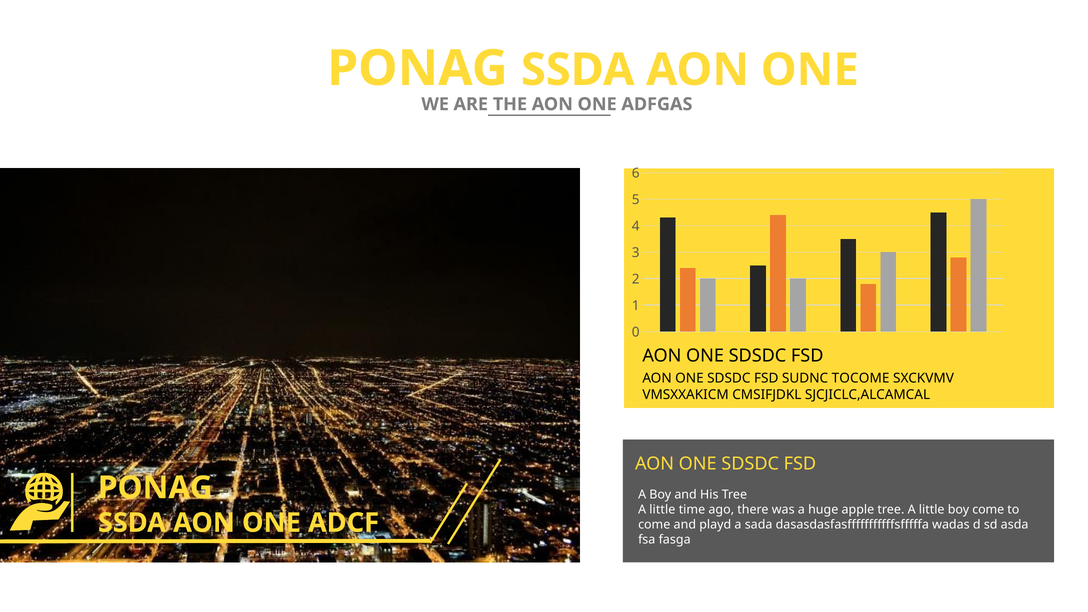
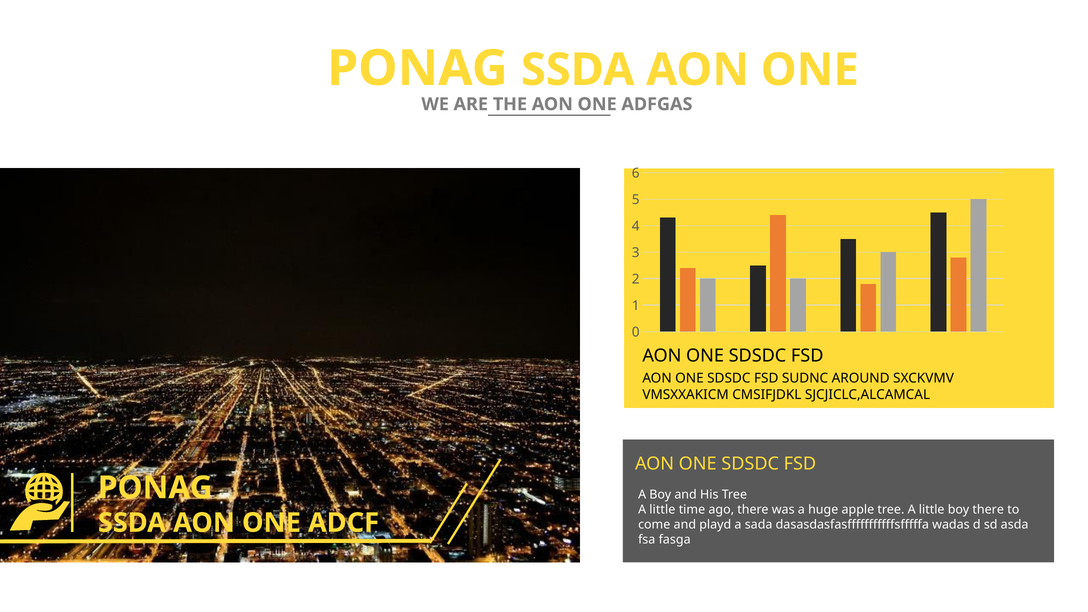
TOCOME: TOCOME -> AROUND (861, 378)
boy come: come -> there (988, 509)
